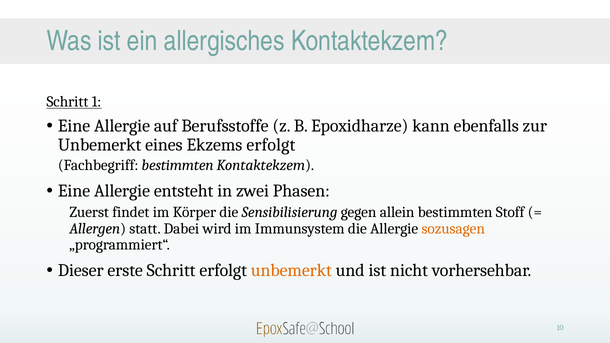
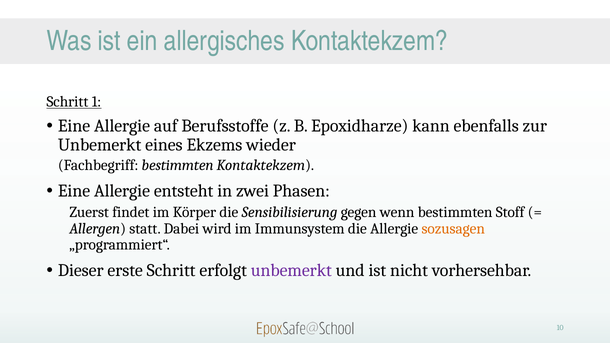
Ekzems erfolgt: erfolgt -> wieder (271, 145)
allein: allein -> wenn (397, 212)
unbemerkt colour: orange -> purple (291, 270)
